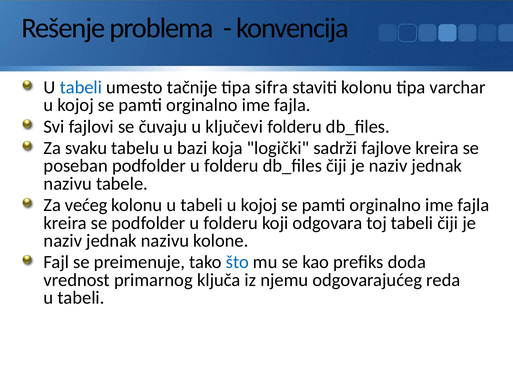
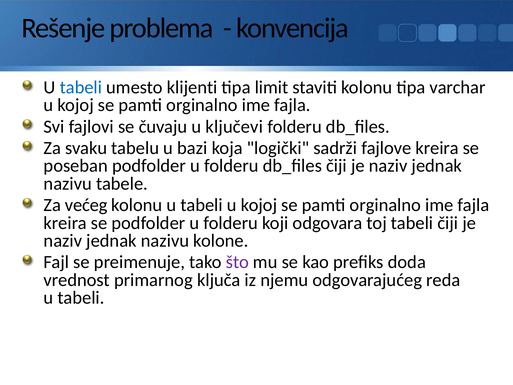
tačnije: tačnije -> klijenti (192, 87)
sifra: sifra -> limit (272, 87)
što colour: blue -> purple (237, 262)
